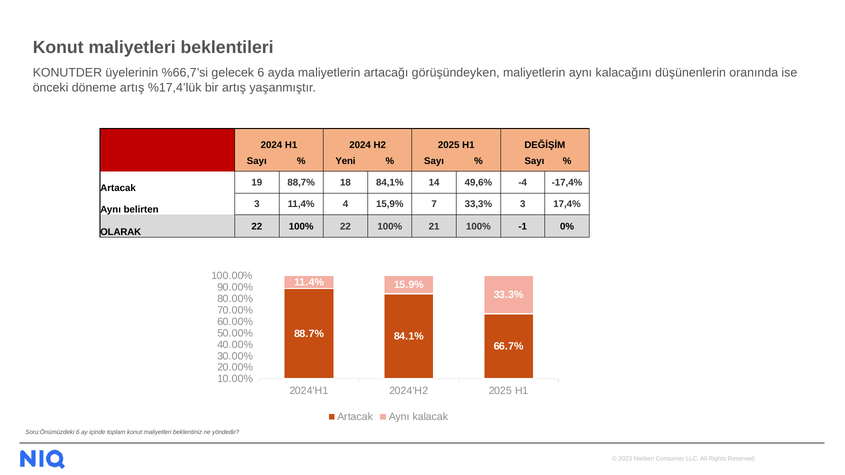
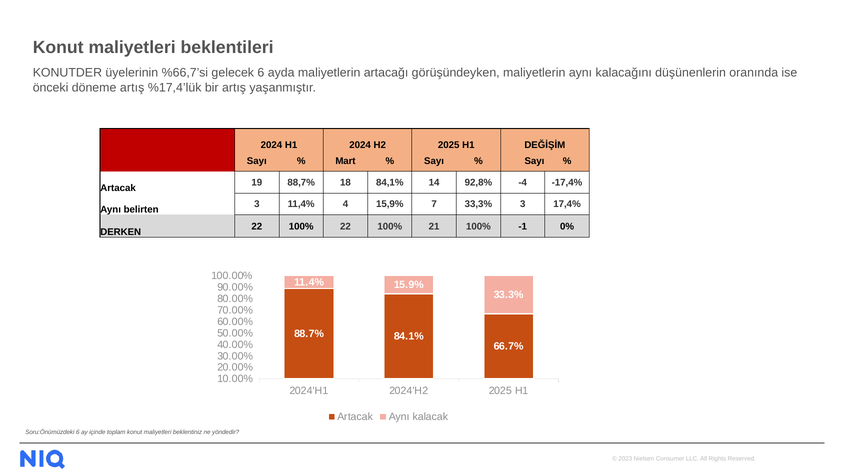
Yeni: Yeni -> Mart (345, 161)
49,6%: 49,6% -> 92,8% (478, 183)
OLARAK: OLARAK -> DERKEN (121, 232)
